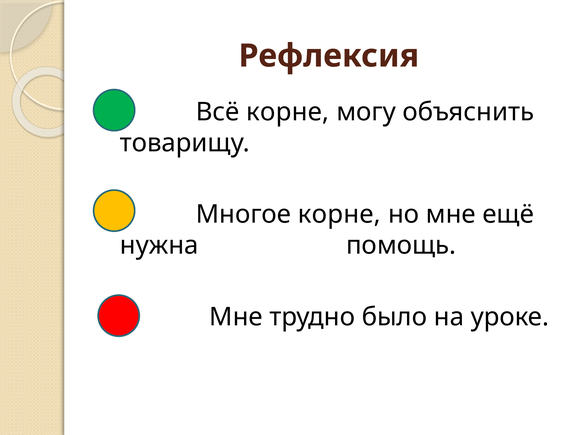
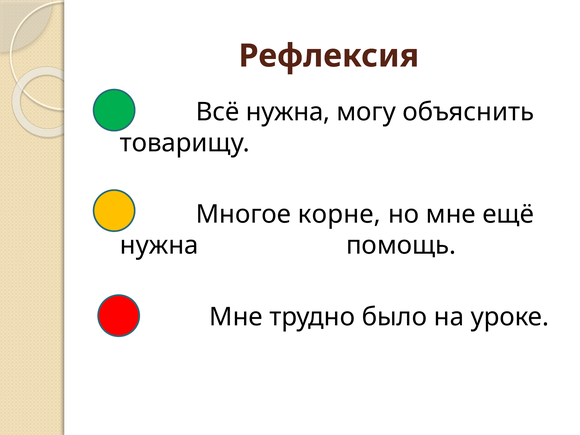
Всё корне: корне -> нужна (288, 112)
